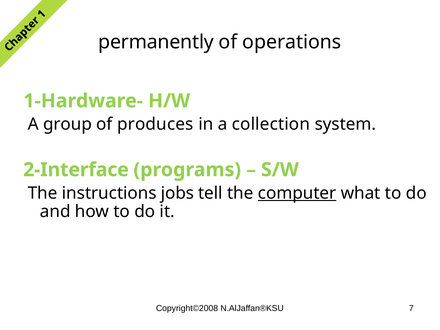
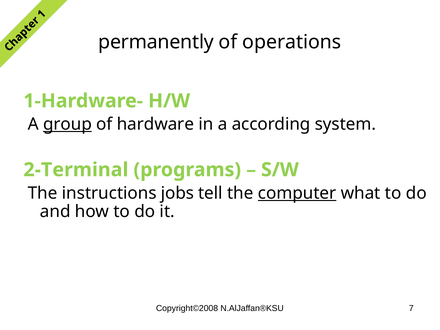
group underline: none -> present (68, 124)
produces: produces -> hardware (155, 124)
collection: collection -> according (271, 124)
2-Interface: 2-Interface -> 2-Terminal (76, 170)
